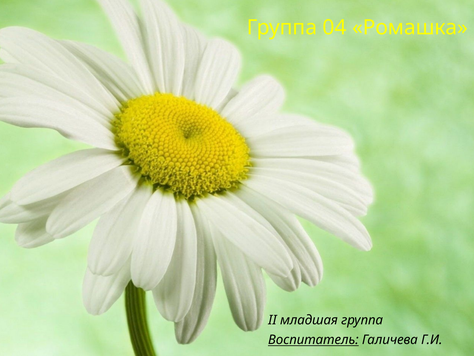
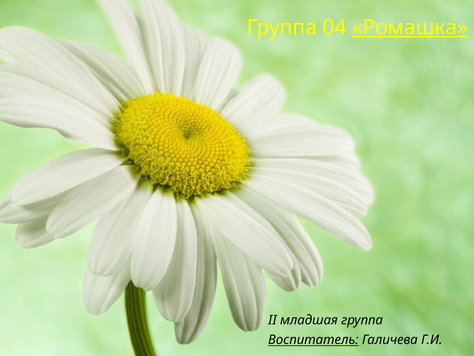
Ромашка underline: none -> present (410, 28)
